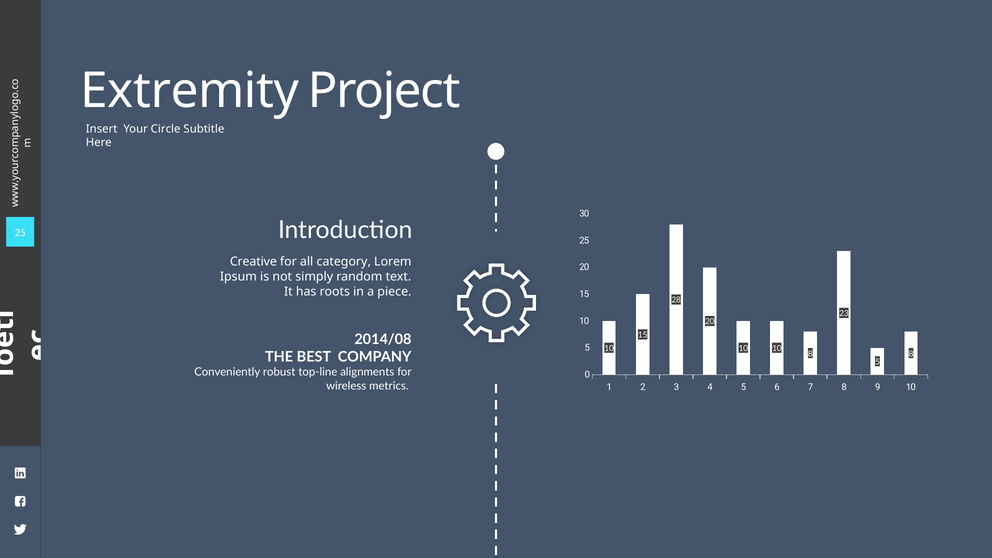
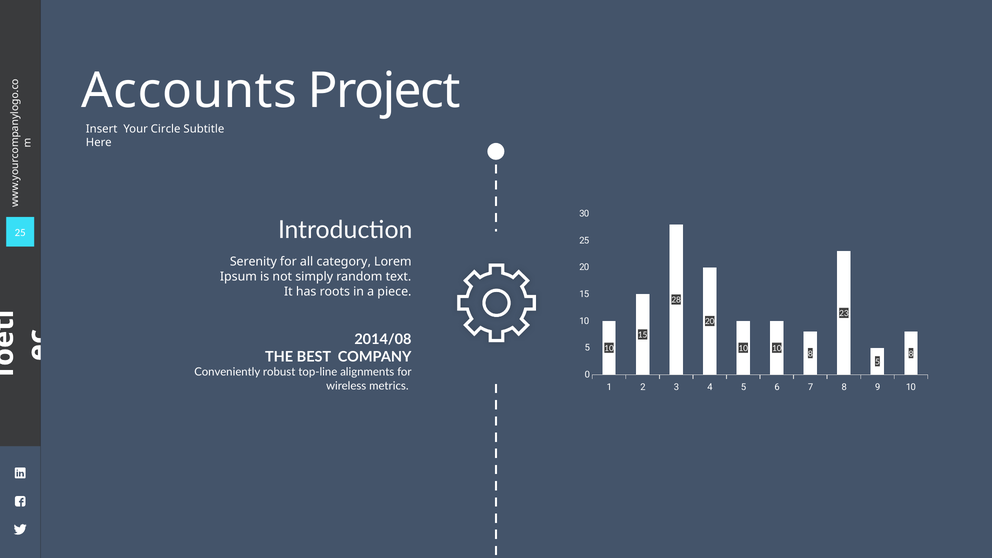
Extremity: Extremity -> Accounts (189, 91)
Creative: Creative -> Serenity (253, 262)
